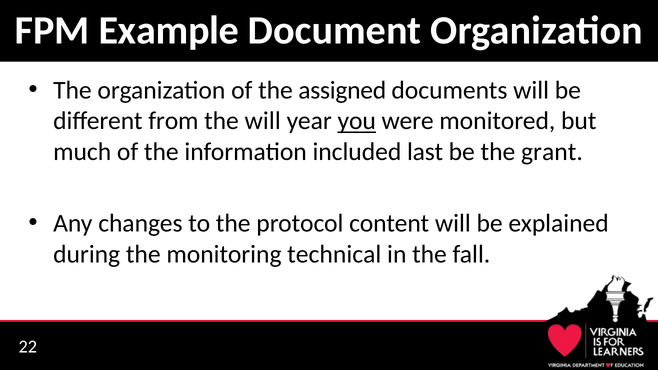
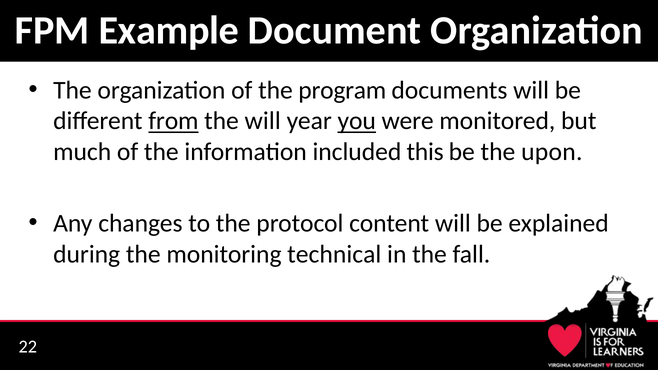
assigned: assigned -> program (342, 90)
from underline: none -> present (173, 121)
last: last -> this (425, 152)
grant: grant -> upon (552, 152)
